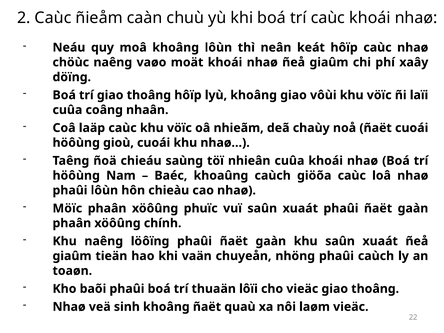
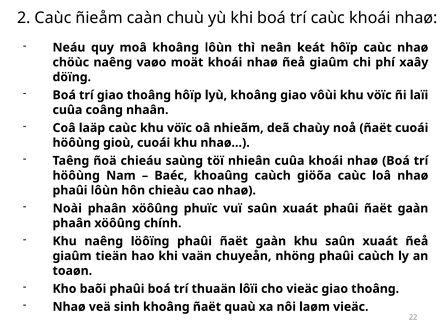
Möïc: Möïc -> Noài (67, 208)
